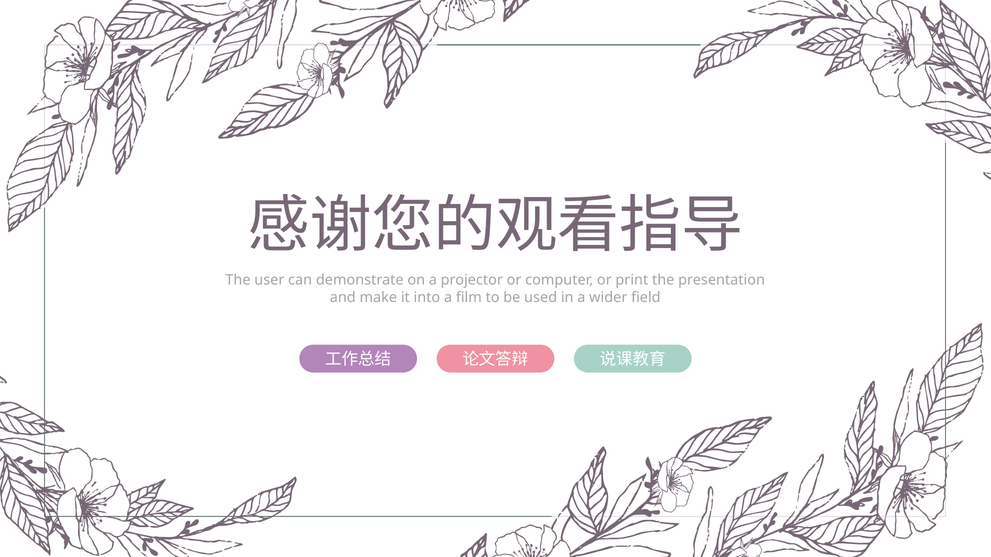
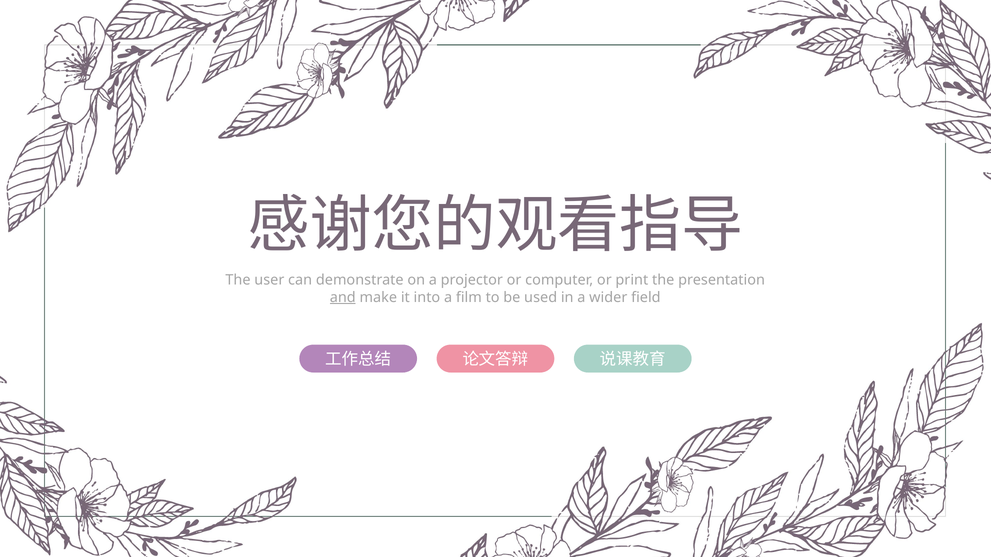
and underline: none -> present (343, 298)
